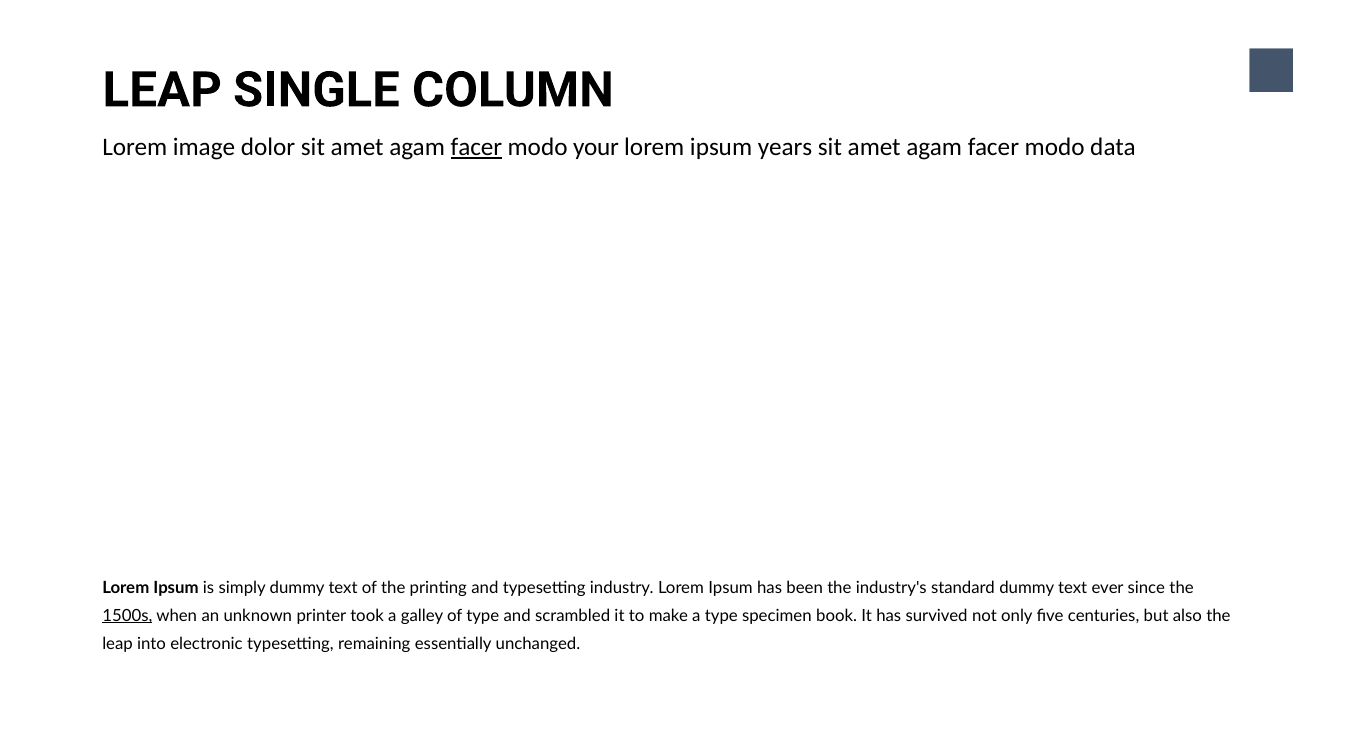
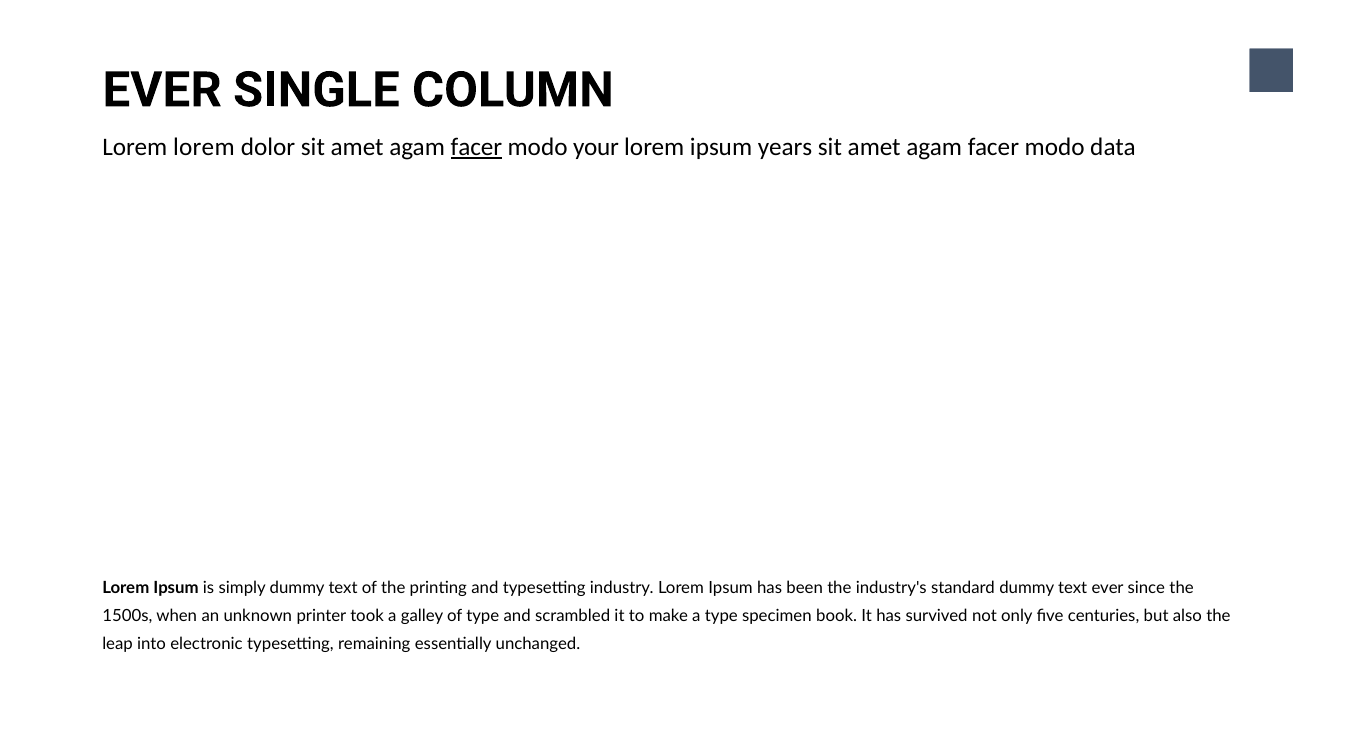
LEAP: LEAP -> EVER (162, 90)
Lorem image: image -> lorem (204, 147)
1500s underline: present -> none (127, 616)
